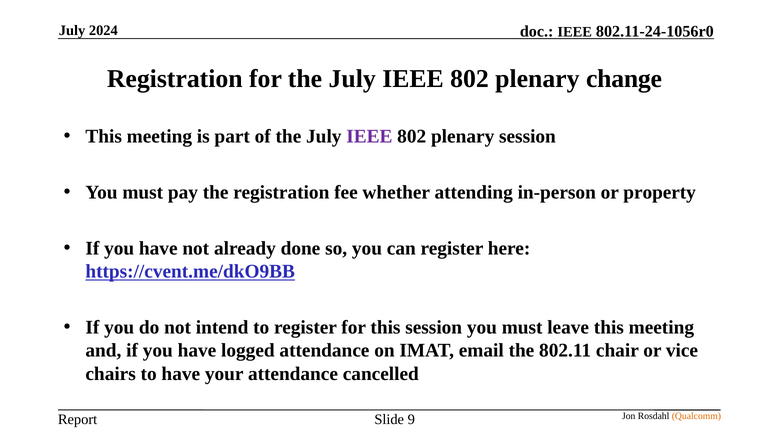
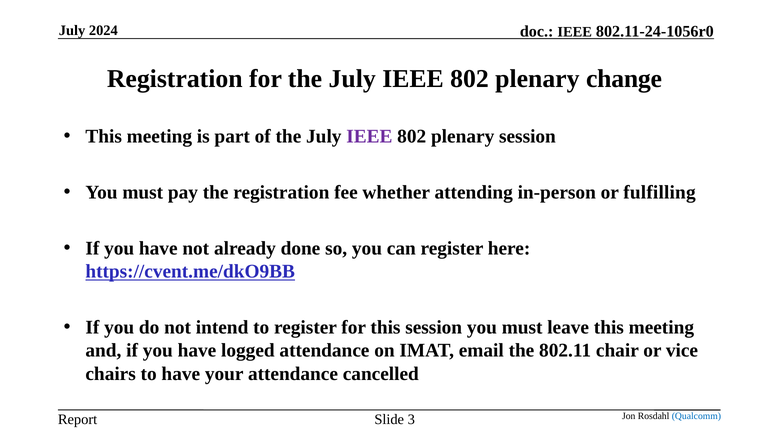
property: property -> fulfilling (660, 192)
9: 9 -> 3 (411, 420)
Qualcomm colour: orange -> blue (696, 416)
